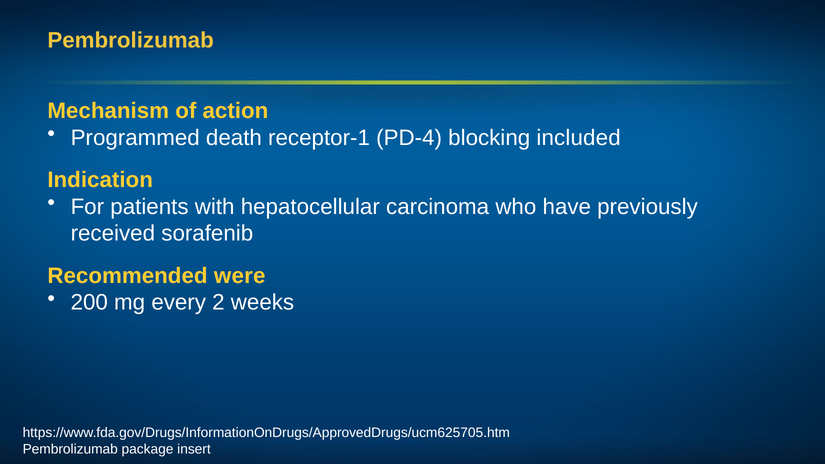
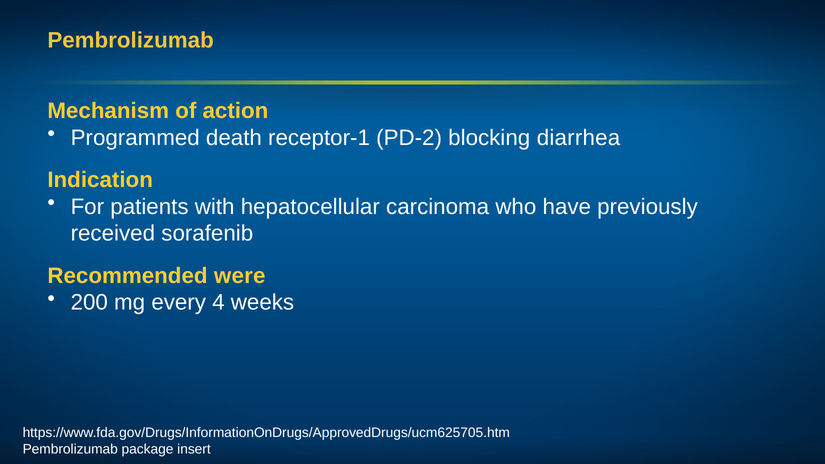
PD-4: PD-4 -> PD-2 (409, 138)
included: included -> diarrhea (579, 138)
2: 2 -> 4 (218, 303)
